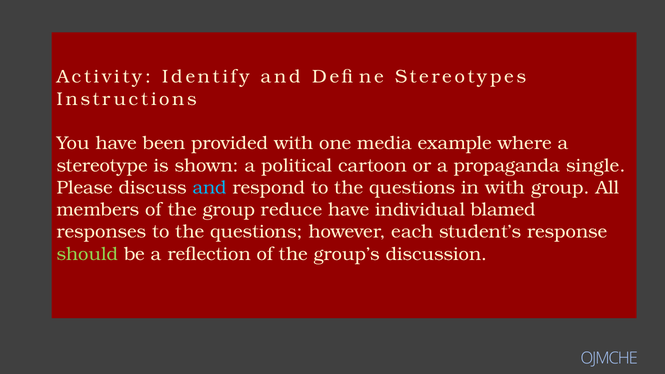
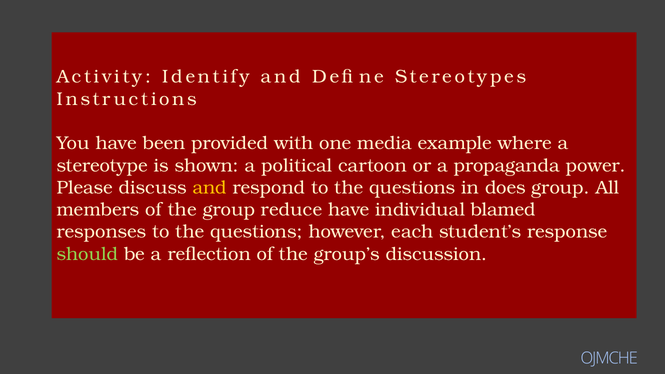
single: single -> power (596, 165)
and colour: light blue -> yellow (210, 188)
in with: with -> does (505, 188)
